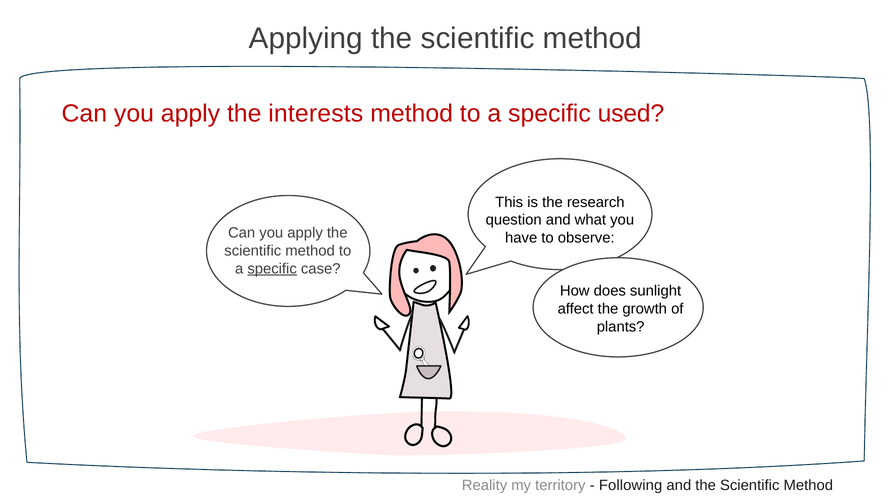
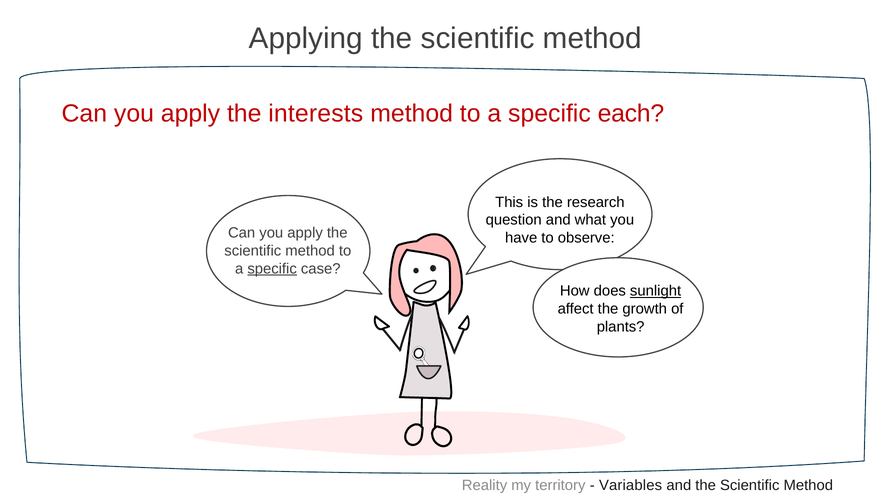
used: used -> each (631, 113)
sunlight underline: none -> present (656, 291)
Following: Following -> Variables (631, 485)
